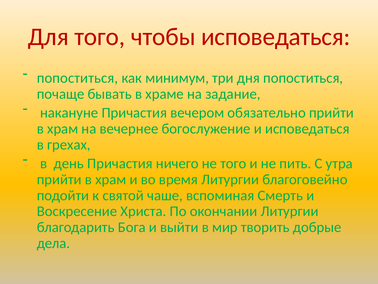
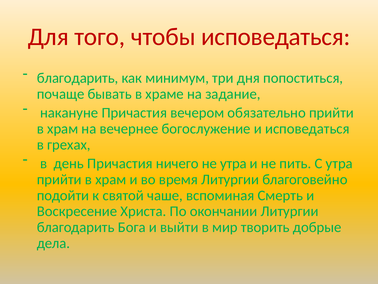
попоститься: попоститься -> благодарить (78, 78)
не того: того -> утра (233, 163)
